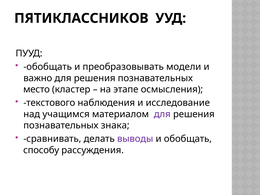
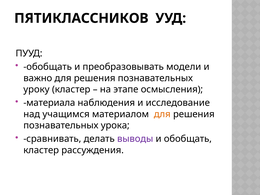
место: место -> уроку (36, 89)
текстового: текстового -> материала (49, 103)
для colour: purple -> orange (162, 114)
знака: знака -> урока (115, 125)
способу: способу -> кластер (41, 150)
